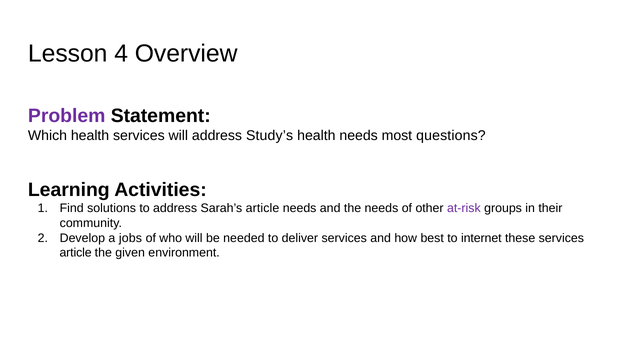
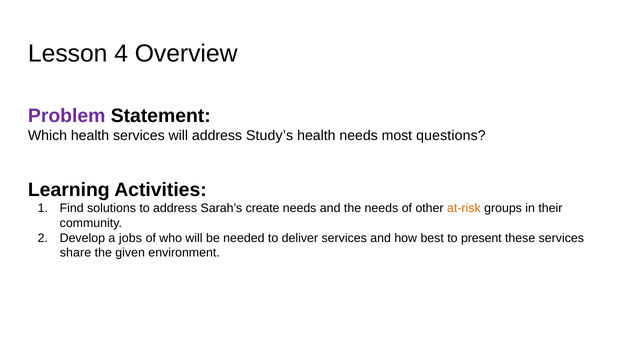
Sarah’s article: article -> create (263, 208)
at-risk colour: purple -> orange (464, 208)
internet: internet -> present (481, 238)
article: article -> share (75, 253)
